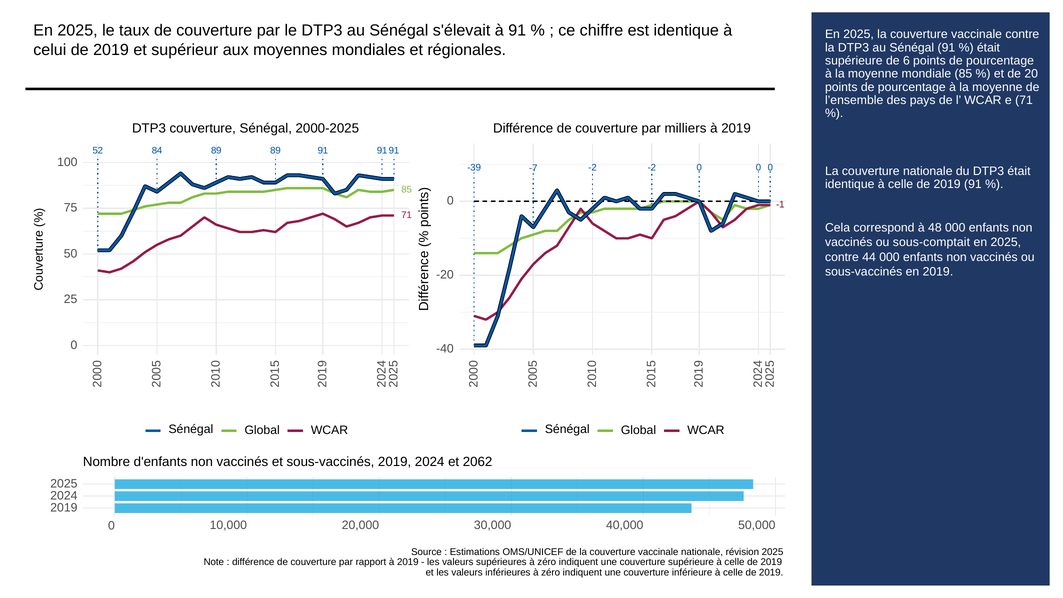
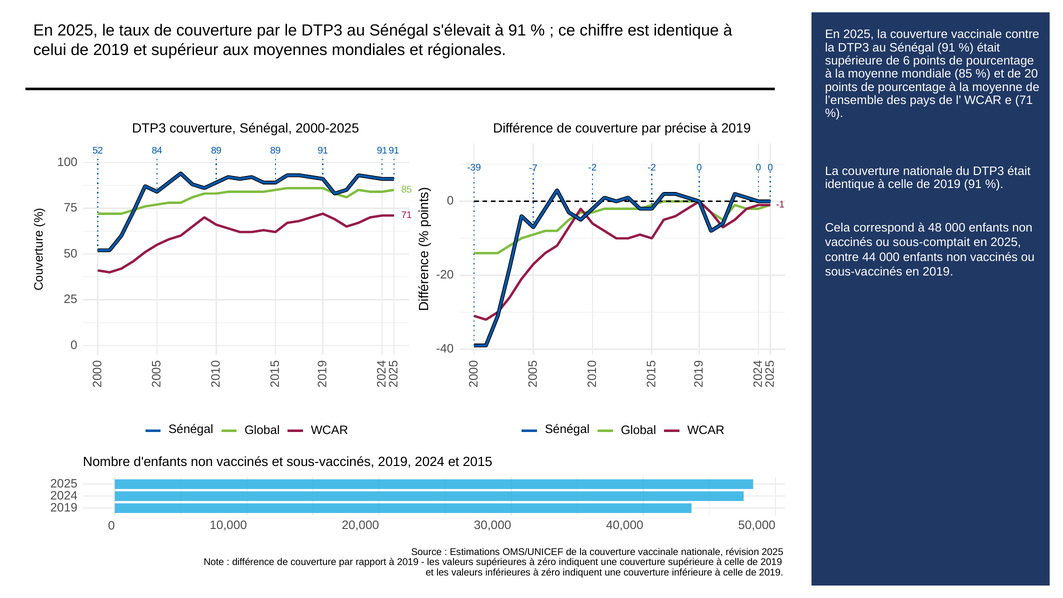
milliers: milliers -> précise (686, 128)
2062: 2062 -> 2015 (478, 462)
